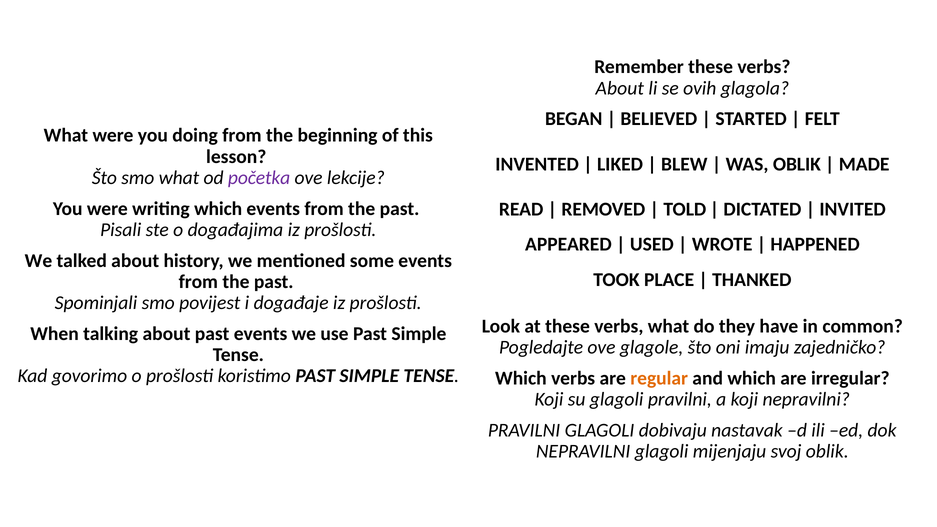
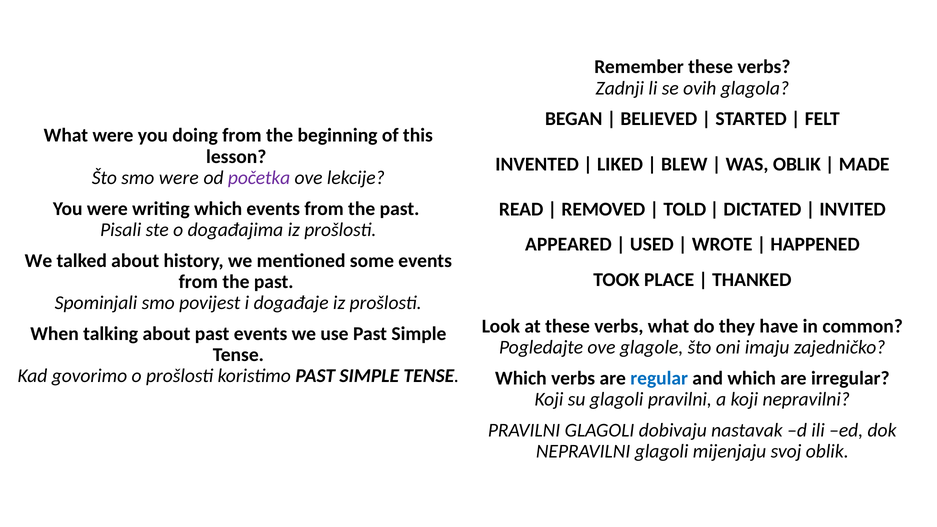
About: About -> Zadnji (620, 88)
smo what: what -> were (179, 178)
regular colour: orange -> blue (659, 378)
